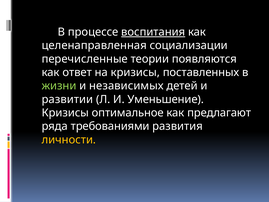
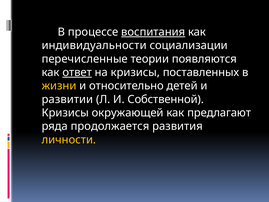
целенаправленная: целенаправленная -> индивидуальности (94, 45)
ответ underline: none -> present (77, 72)
жизни colour: light green -> yellow (59, 86)
независимых: независимых -> относительно (126, 86)
Уменьшение: Уменьшение -> Собственной (166, 99)
оптимальное: оптимальное -> окружающей (128, 113)
требованиями: требованиями -> продолжается (110, 126)
